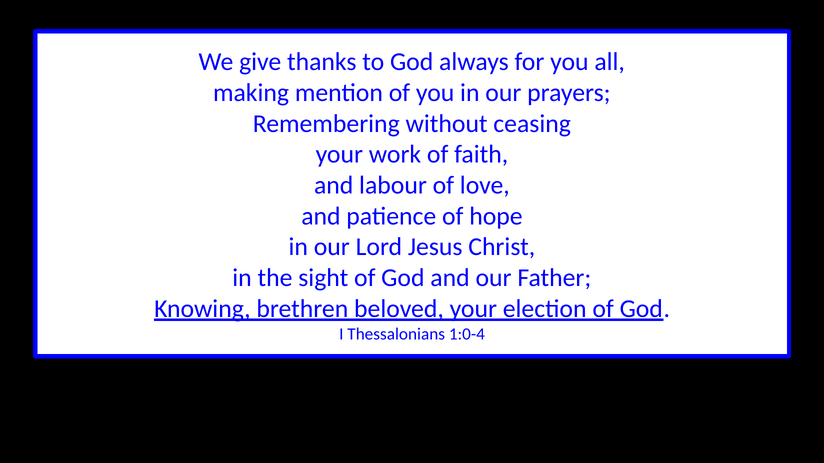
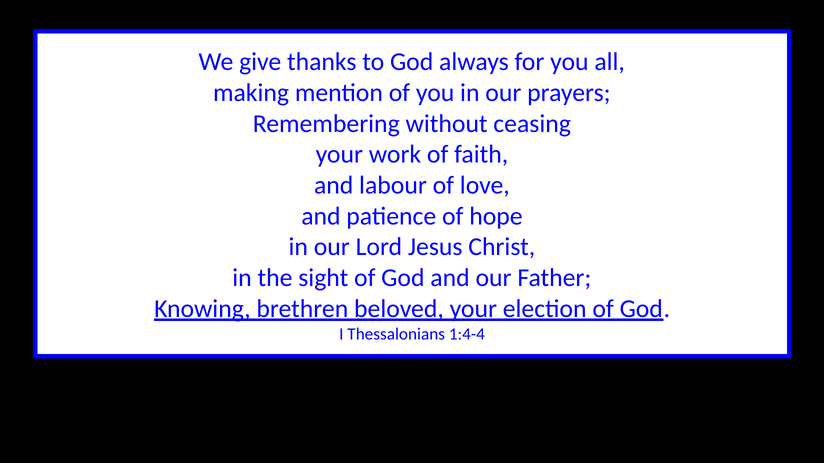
1:0-4: 1:0-4 -> 1:4-4 (467, 334)
